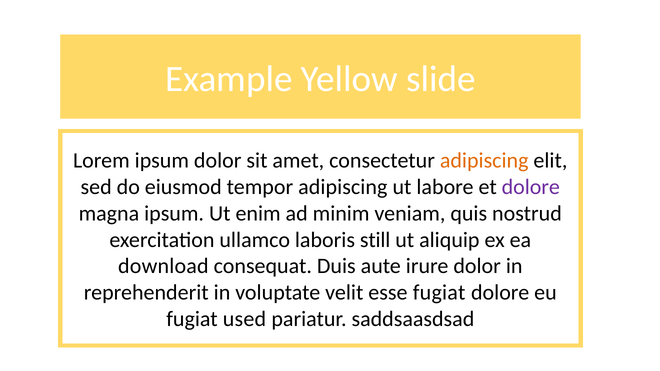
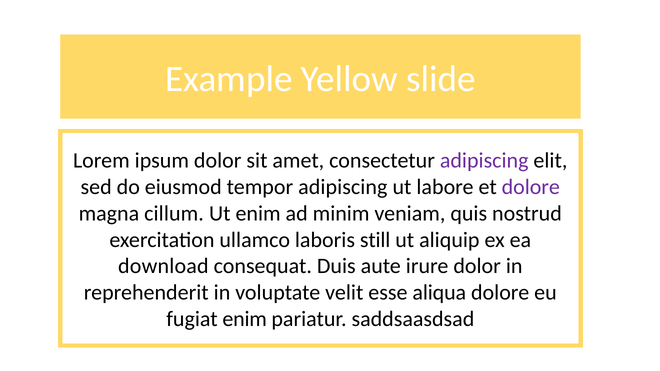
adipiscing colour: orange -> purple (484, 161)
magna ipsum: ipsum -> cillum (174, 214)
esse fugiat: fugiat -> aliqua (439, 293)
fugiat used: used -> enim (245, 319)
